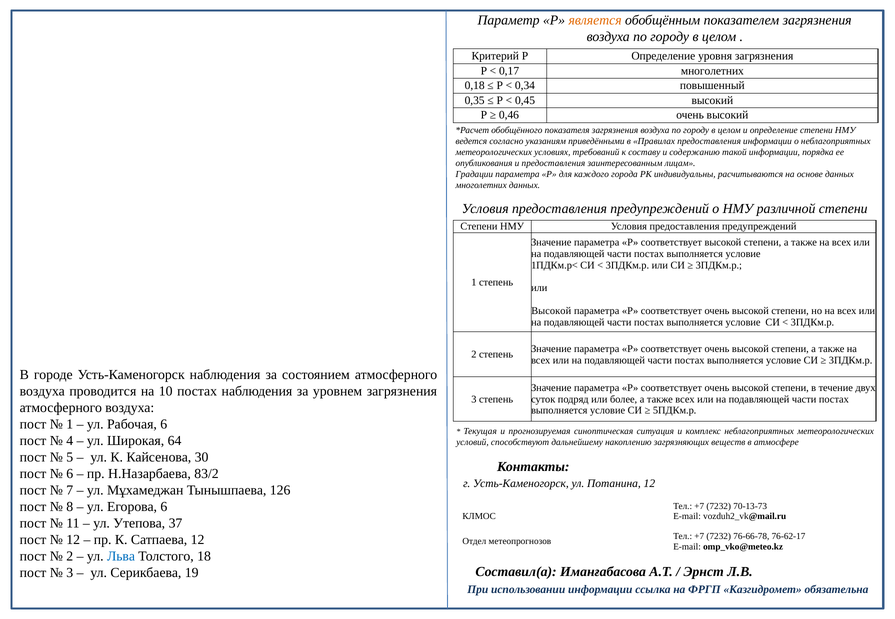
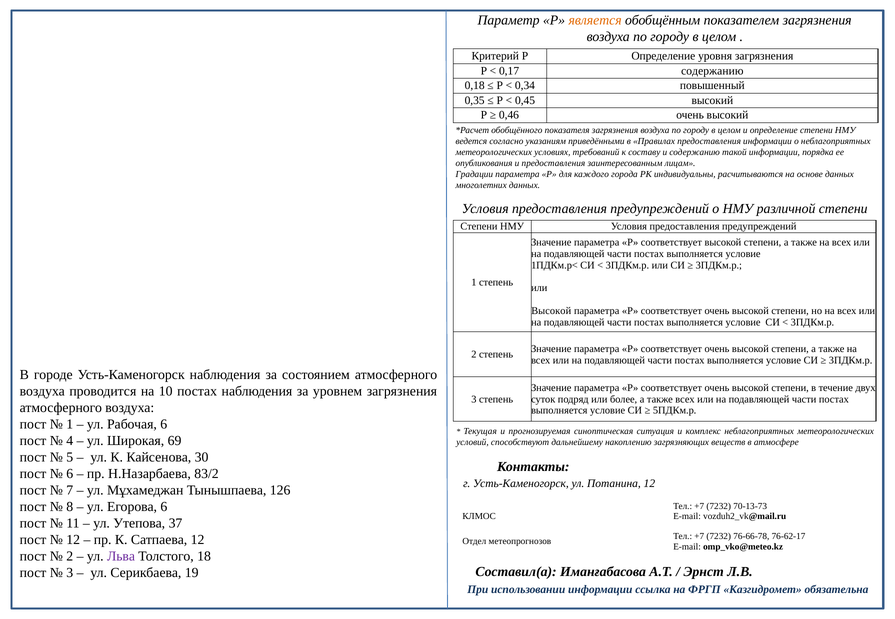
0,17 многолетних: многолетних -> содержанию (712, 71)
64: 64 -> 69 (175, 441)
Льва colour: blue -> purple (121, 557)
